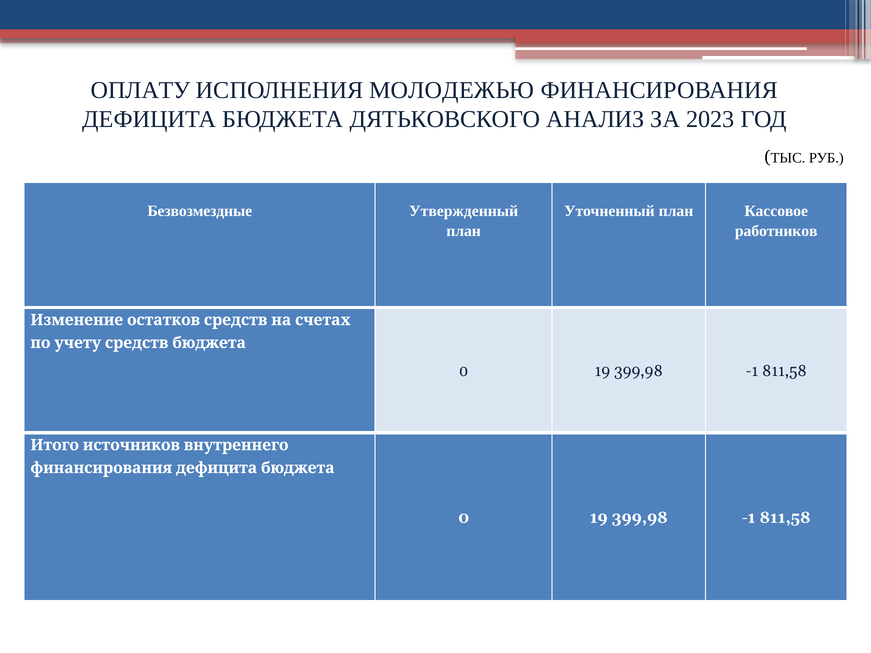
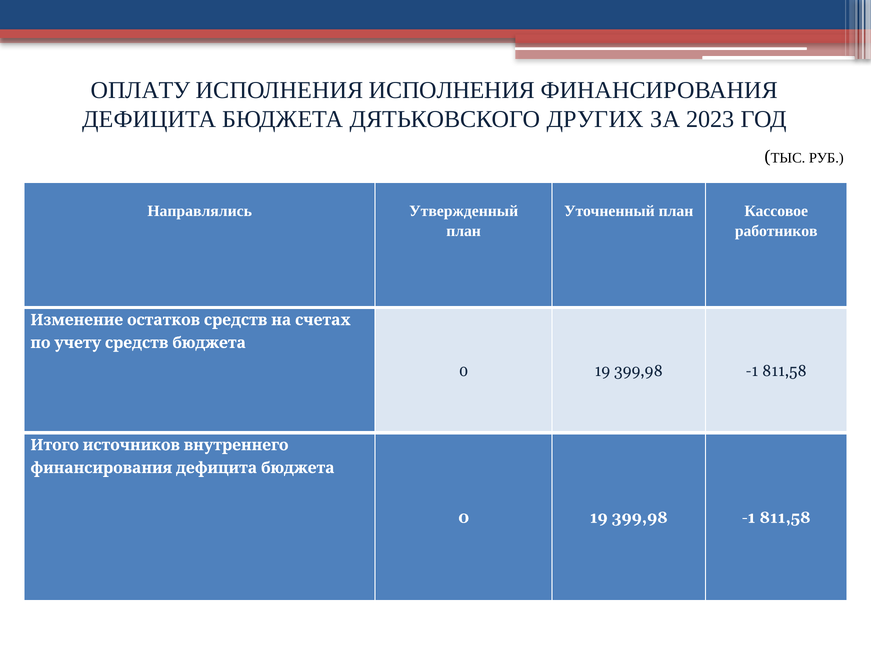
ИСПОЛНЕНИЯ МОЛОДЕЖЬЮ: МОЛОДЕЖЬЮ -> ИСПОЛНЕНИЯ (452, 90)
АНАЛИЗ: АНАЛИЗ -> ДРУГИХ (595, 119)
Безвозмездные: Безвозмездные -> Направлялись (200, 211)
